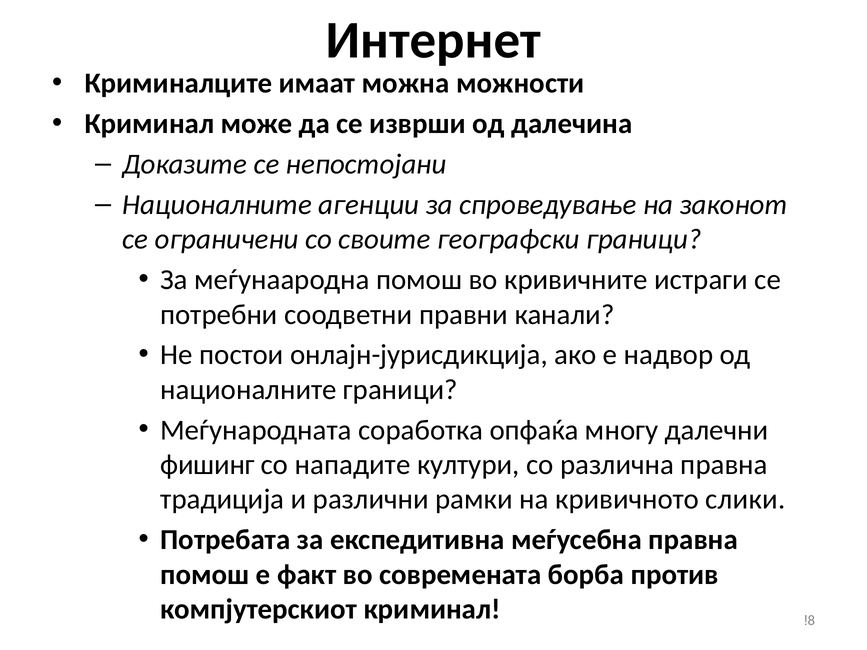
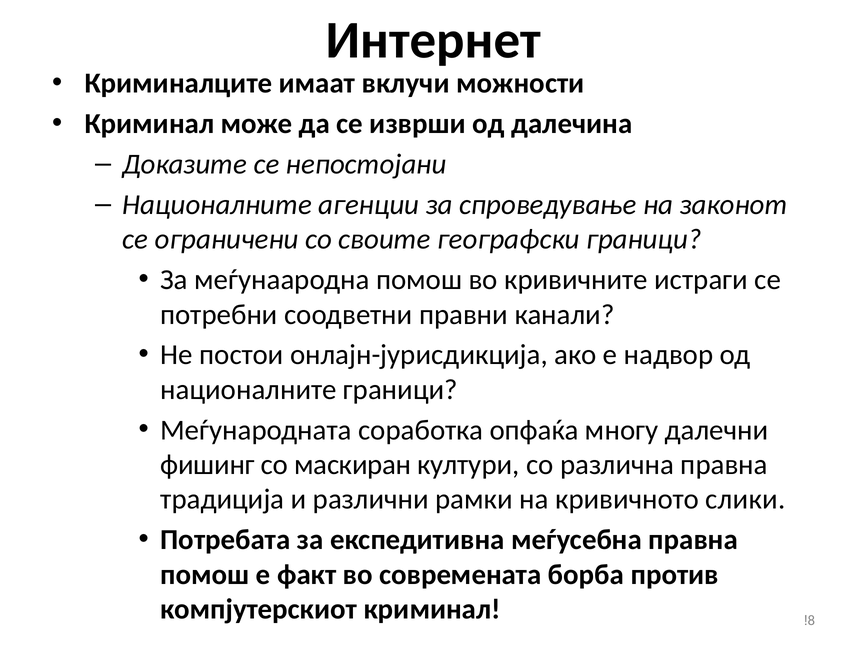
можна: можна -> вклучи (406, 83)
нападите: нападите -> маскиран (353, 465)
